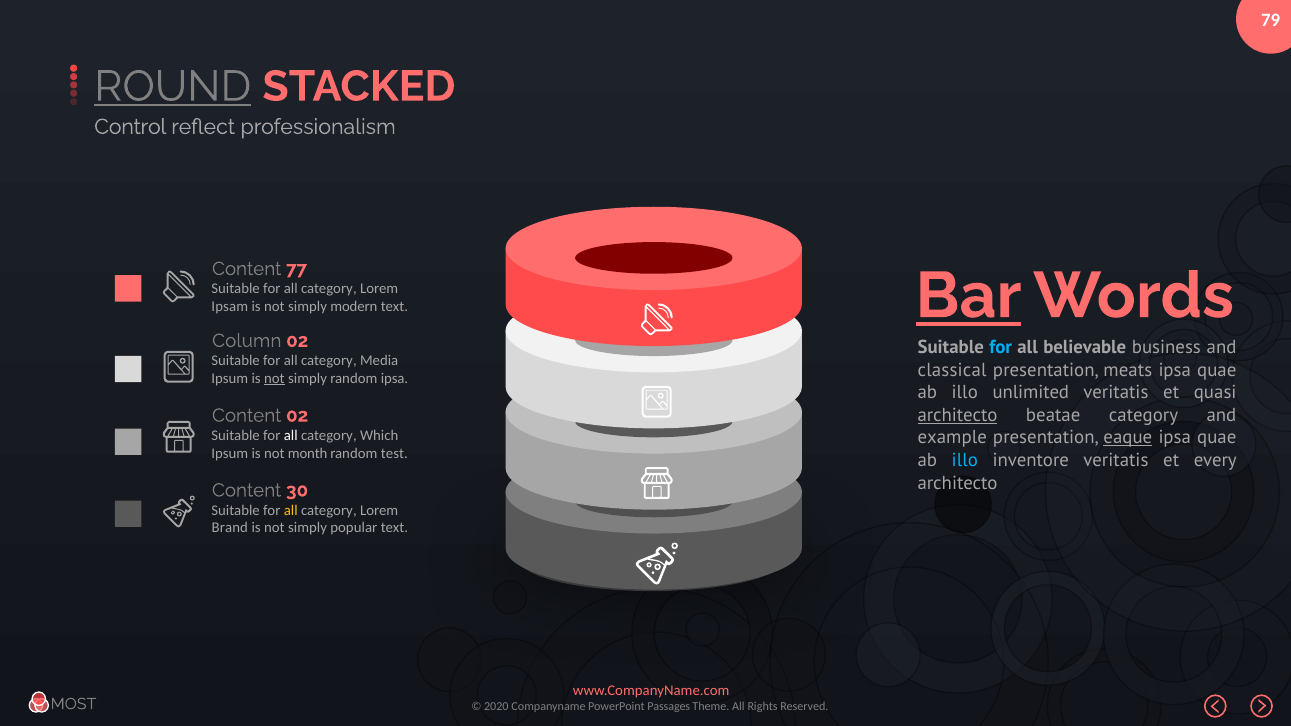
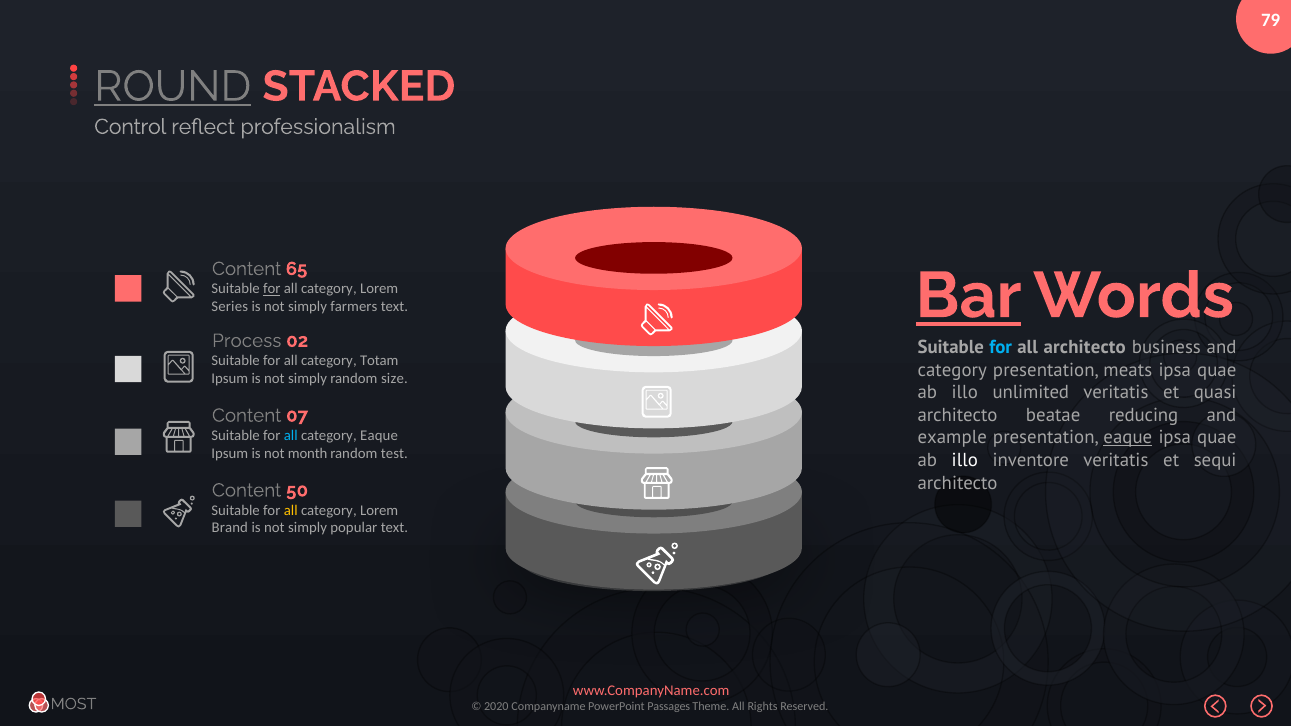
77: 77 -> 65 (297, 269)
for underline: none -> present (272, 289)
Ipsam: Ipsam -> Series (230, 307)
modern: modern -> farmers (354, 307)
Column: Column -> Process (247, 341)
all believable: believable -> architecto (1085, 347)
Media: Media -> Totam (379, 361)
classical: classical -> category (952, 370)
not underline: present -> none (274, 379)
random ipsa: ipsa -> size (394, 379)
Content 02: 02 -> 07 (297, 416)
architecto underline: present -> none (958, 415)
beatae category: category -> reducing (1144, 415)
all colour: white -> light blue (291, 436)
category Which: Which -> Eaque (379, 436)
illo colour: light blue -> white (965, 460)
every: every -> sequi (1215, 460)
30: 30 -> 50 (297, 490)
